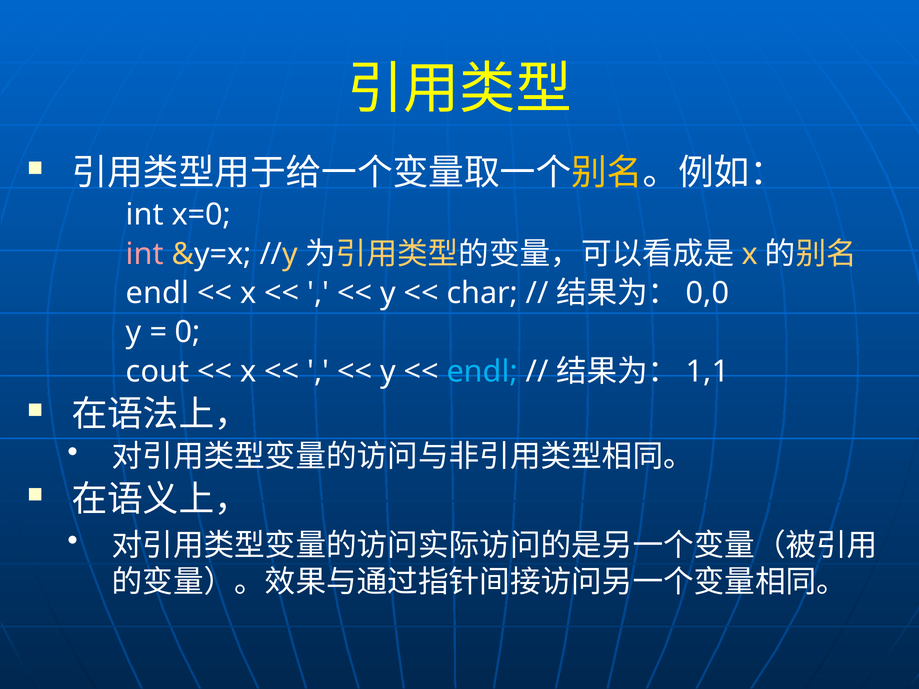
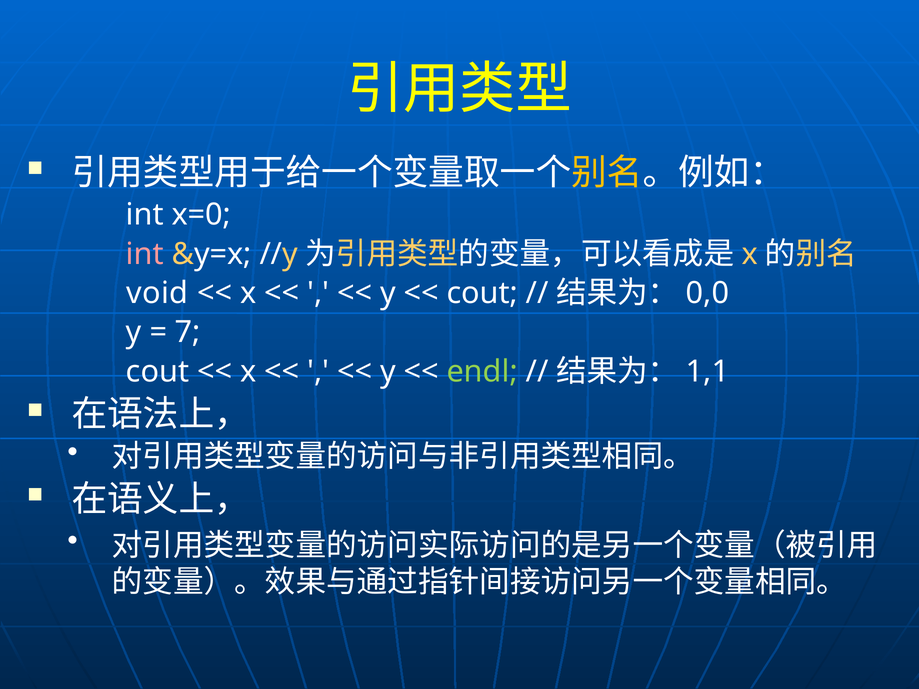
endl: endl -> void (157, 293)
char: char -> cout (482, 293)
0: 0 -> 7 (188, 332)
endl colour: light blue -> light green (482, 372)
